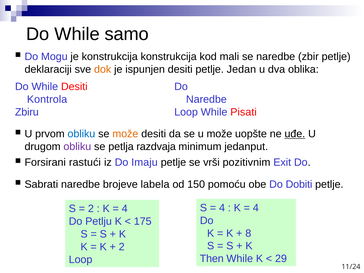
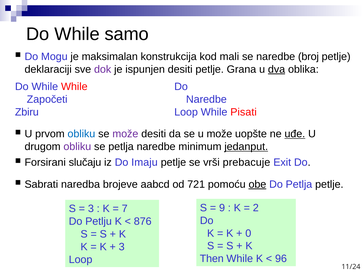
je konstrukcija: konstrukcija -> maksimalan (110, 57)
zbir: zbir -> broj (308, 57)
dok colour: orange -> purple (103, 69)
Jedan: Jedan -> Grana (241, 69)
dva underline: none -> present (277, 69)
While Desiti: Desiti -> While (74, 87)
Kontrola: Kontrola -> Započeti (47, 99)
može colour: orange -> purple (125, 134)
petlja razdvaja: razdvaja -> naredbe (156, 147)
jedanput underline: none -> present (246, 147)
rastući: rastući -> slučaju (85, 162)
pozitivnim: pozitivnim -> prebacuje (246, 162)
Sabrati naredbe: naredbe -> naredba (80, 184)
labela: labela -> aabcd (155, 184)
150: 150 -> 721 (196, 184)
obe underline: none -> present (257, 184)
Do Dobiti: Dobiti -> Petlja (299, 184)
4: 4 -> 9 (222, 208)
4: 4 -> 2 (256, 208)
2: 2 -> 3 (91, 209)
4: 4 -> 7 (125, 209)
175: 175 -> 876 (143, 221)
8: 8 -> 0 (248, 233)
2: 2 -> 3 (122, 247)
29: 29 -> 96 (281, 259)
